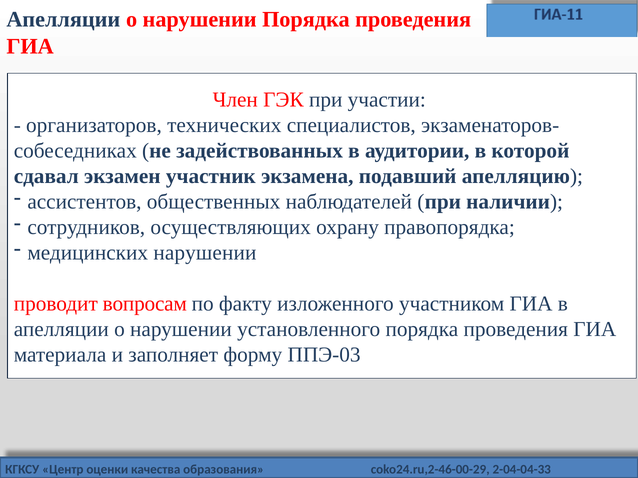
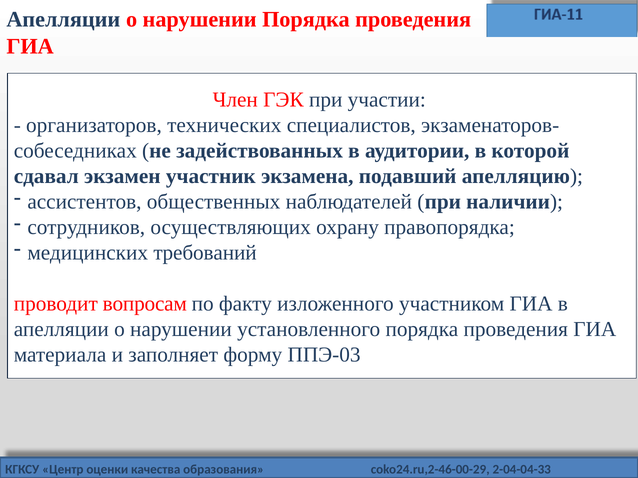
медицинских нарушении: нарушении -> требований (205, 253)
